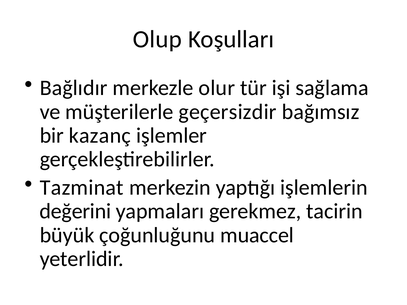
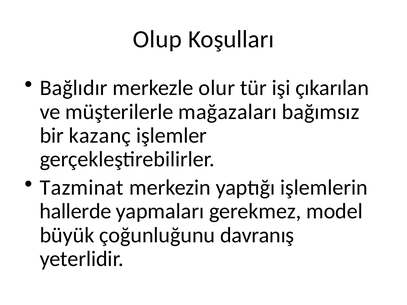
sağlama: sağlama -> çıkarılan (332, 88)
geçersizdir: geçersizdir -> mağazaları (228, 112)
değerini: değerini -> hallerde (75, 212)
tacirin: tacirin -> model (334, 212)
muaccel: muaccel -> davranış (257, 235)
